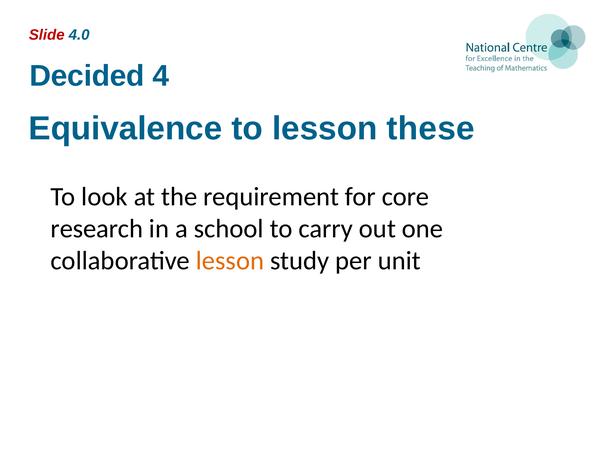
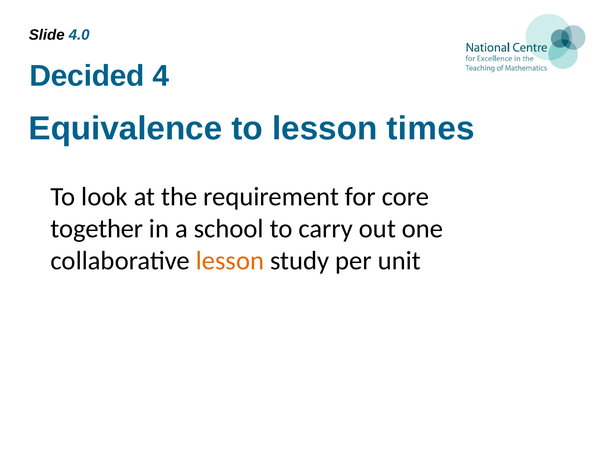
Slide colour: red -> black (47, 35)
these: these -> times (431, 128)
research: research -> together (97, 229)
